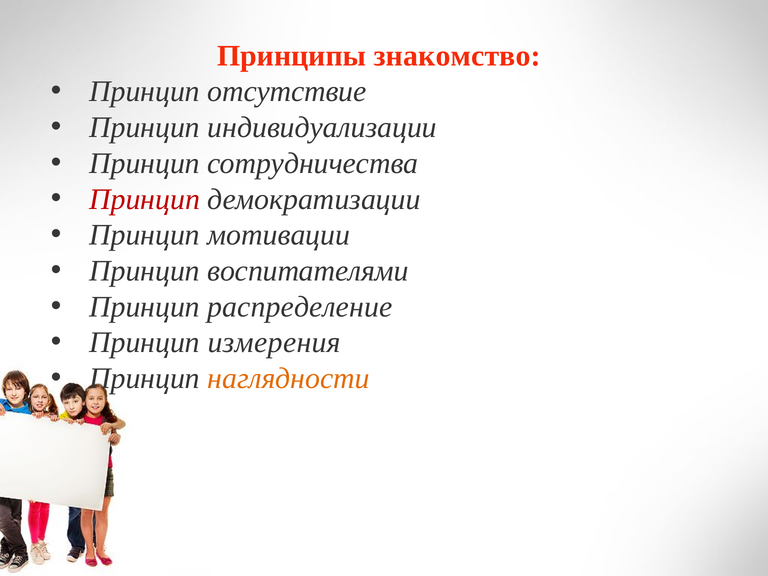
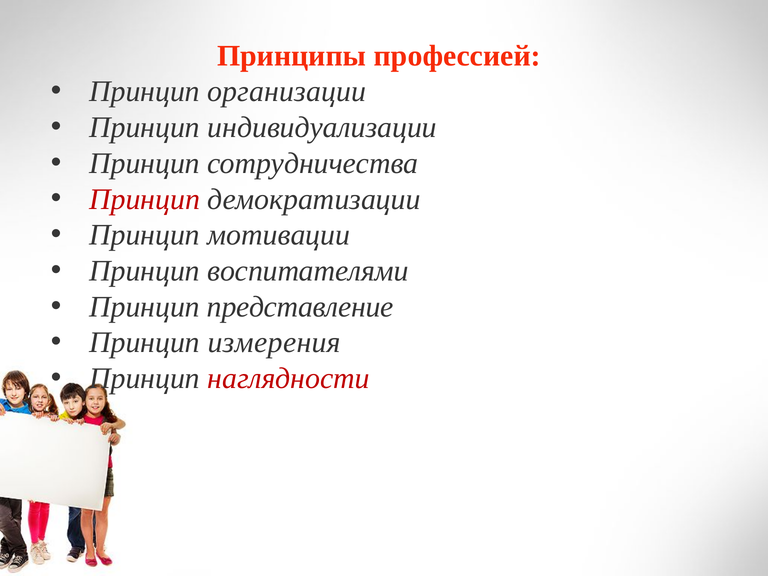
знакомство: знакомство -> профессией (457, 56)
отсутствие: отсутствие -> организации (287, 92)
распределение: распределение -> представление (300, 307)
наглядности colour: orange -> red (289, 378)
